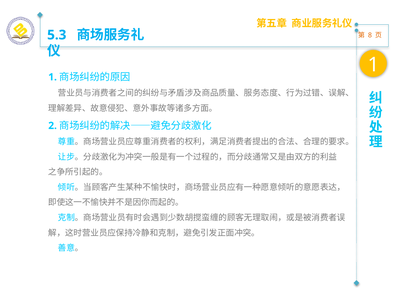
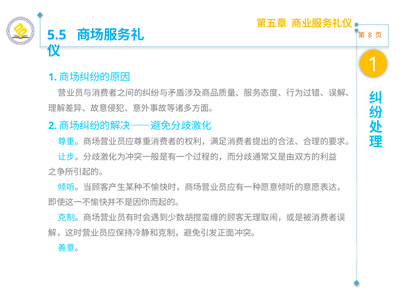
5.3: 5.3 -> 5.5 (57, 35)
